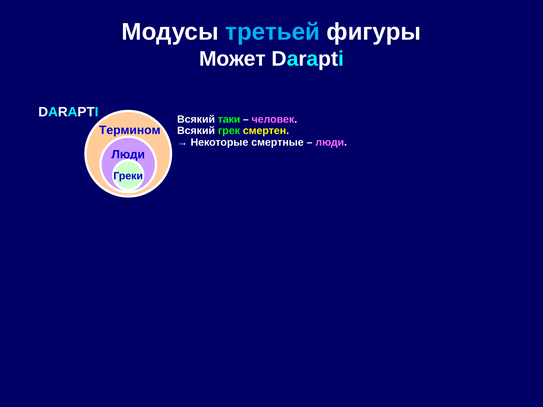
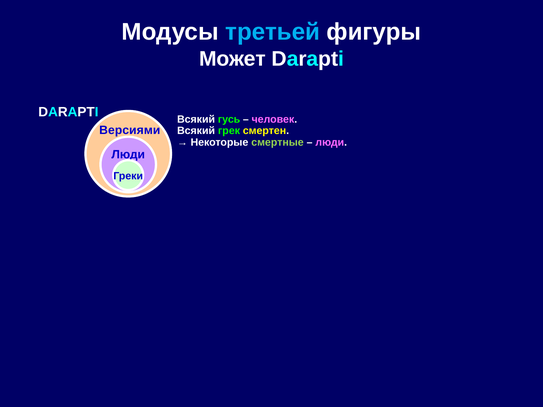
таки: таки -> гусь (229, 119)
Термином: Термином -> Версиями (130, 130)
смертные colour: white -> light green (277, 142)
